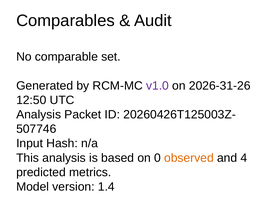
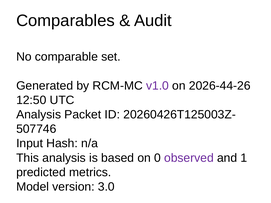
2026-31-26: 2026-31-26 -> 2026-44-26 (220, 86)
observed colour: orange -> purple (189, 158)
4: 4 -> 1 (244, 158)
1.4: 1.4 -> 3.0 (106, 187)
